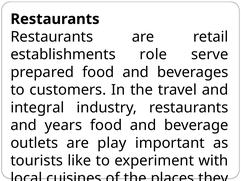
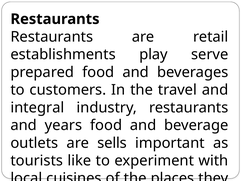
role: role -> play (153, 54)
play: play -> sells (112, 143)
